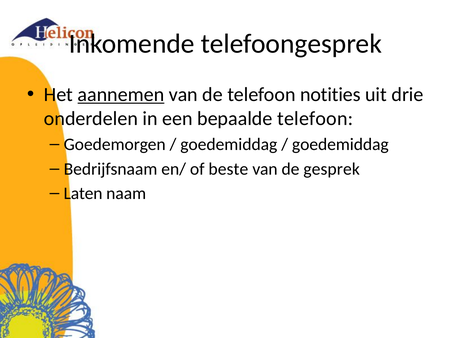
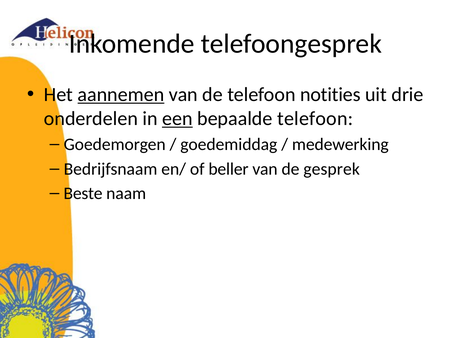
een underline: none -> present (177, 119)
goedemiddag: goedemiddag -> medewerking (340, 145)
beste: beste -> beller (228, 169)
Laten: Laten -> Beste (83, 194)
